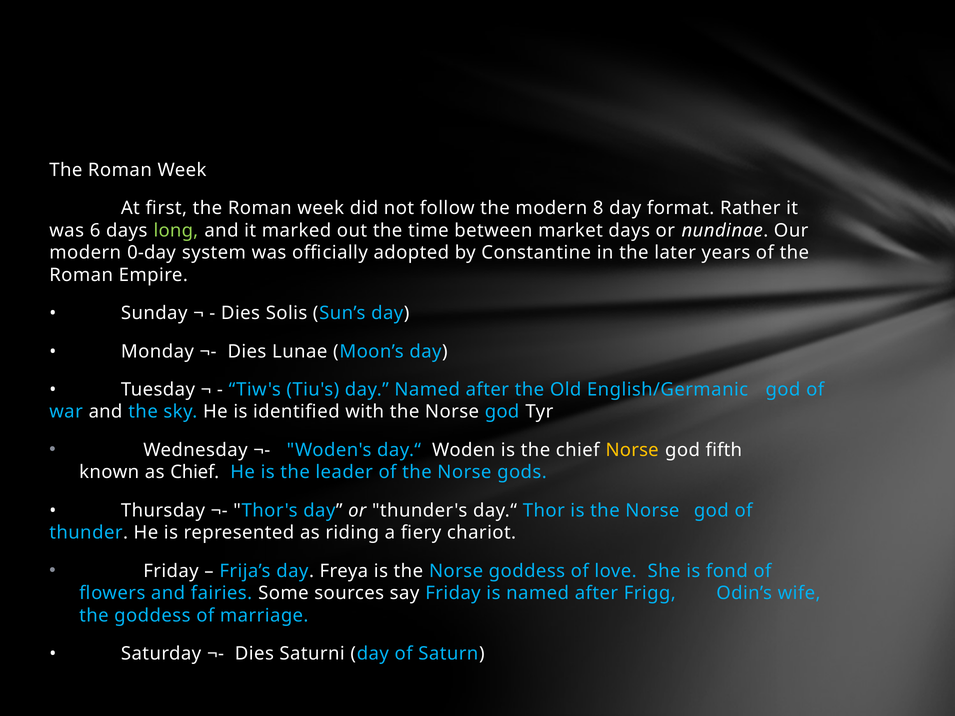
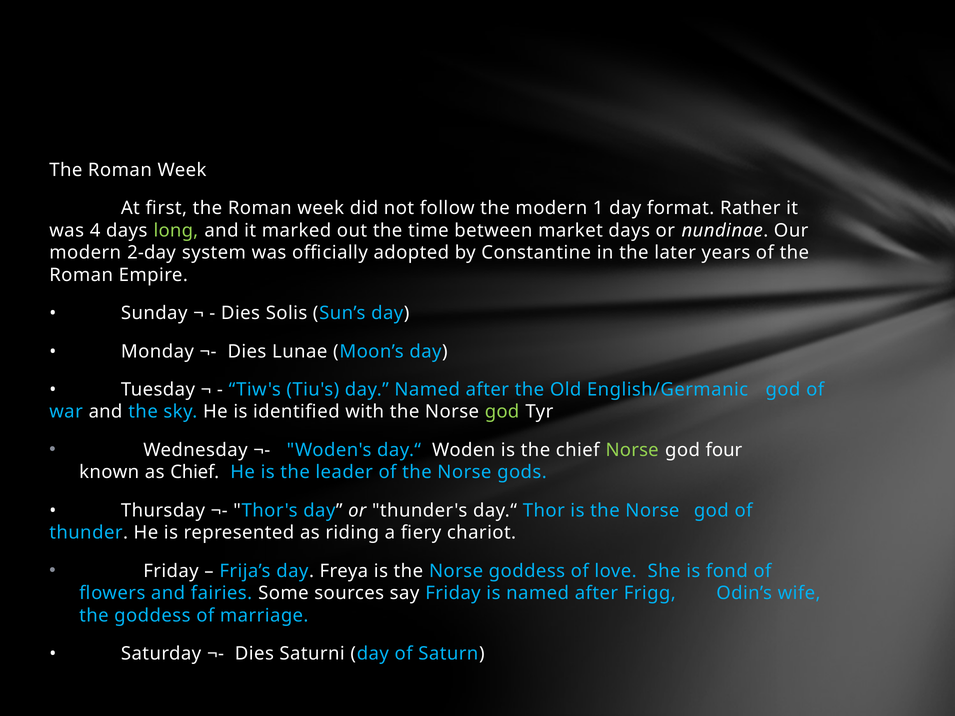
8: 8 -> 1 (598, 208)
6: 6 -> 4 (95, 231)
0-day: 0-day -> 2-day (151, 253)
god colour: light blue -> light green (502, 412)
Norse colour: yellow -> light green (632, 450)
fifth: fifth -> four (724, 450)
